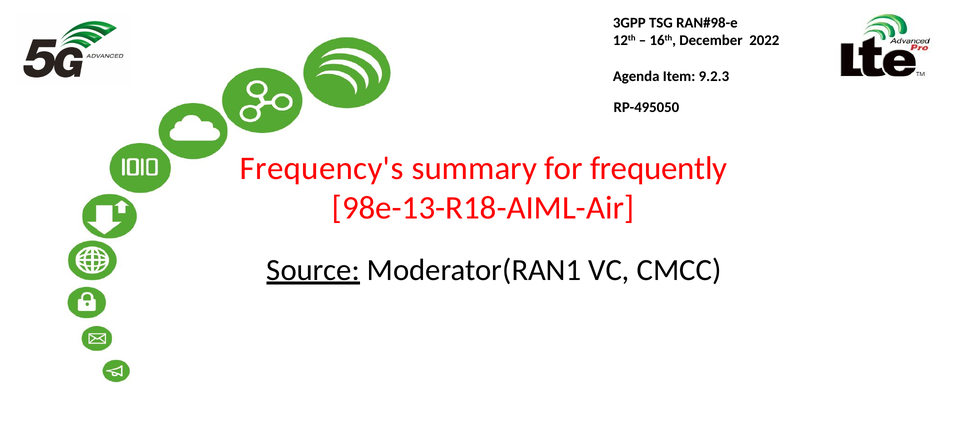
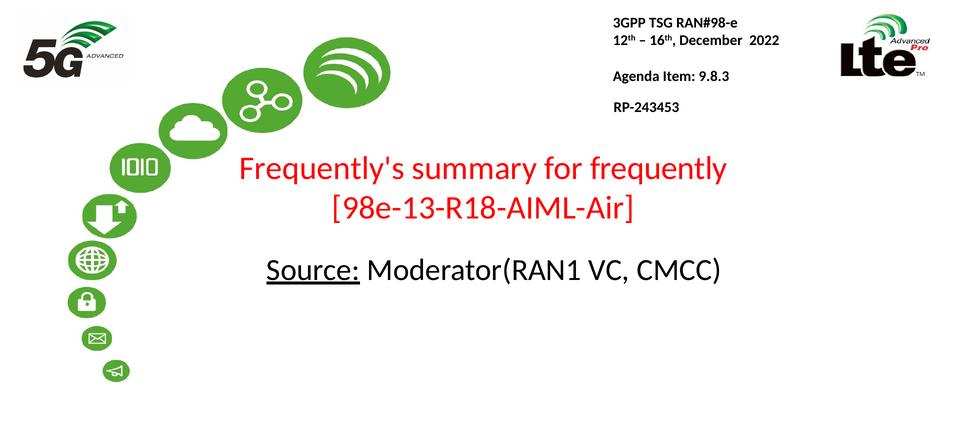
9.2.3: 9.2.3 -> 9.8.3 (714, 76)
RP-495050: RP-495050 -> RP-243453 (646, 107)
Frequency's: Frequency's -> Frequently's (322, 169)
